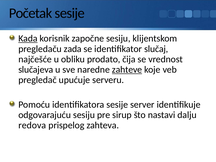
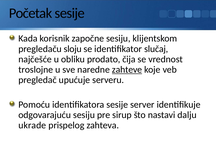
Kada underline: present -> none (28, 38)
zada: zada -> sloju (73, 49)
slučajeva: slučajeva -> troslojne (36, 70)
redova: redova -> ukrade (32, 125)
